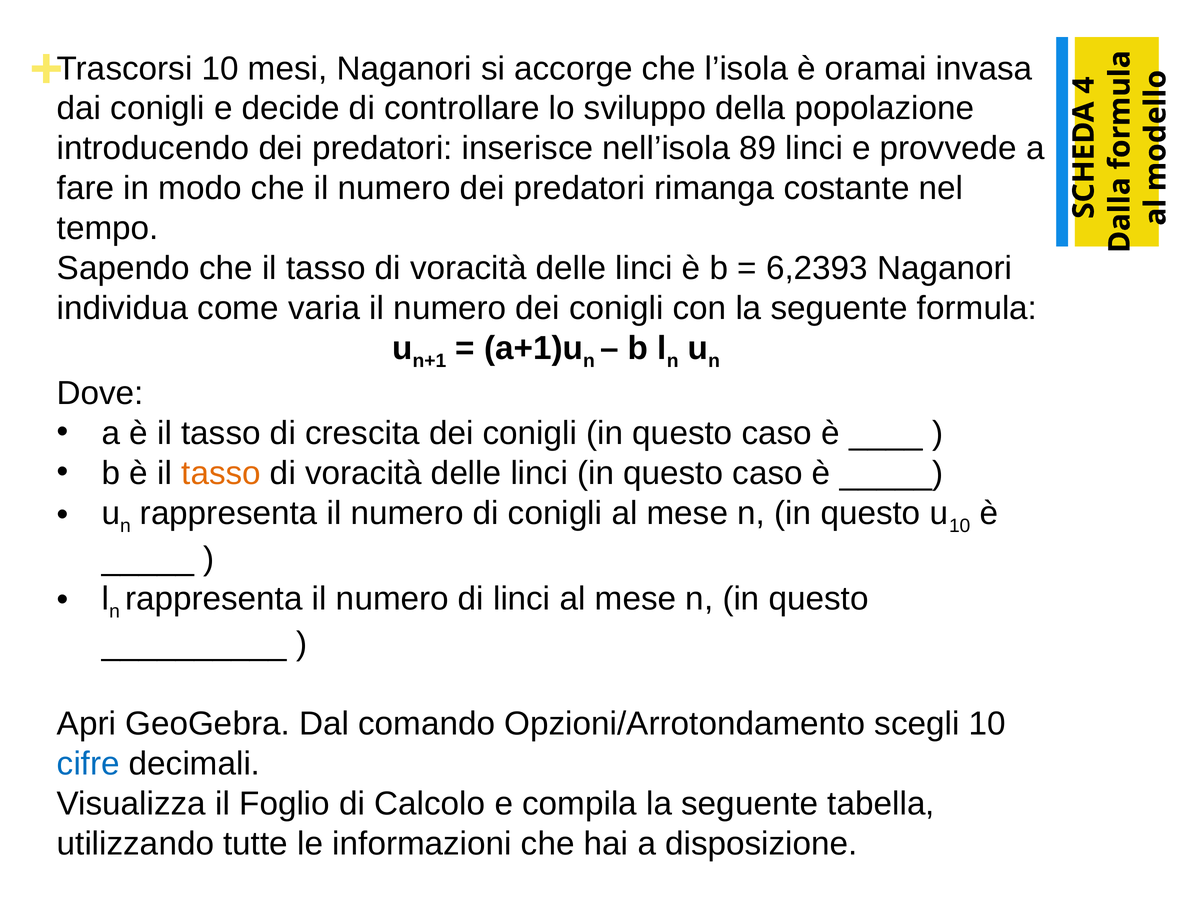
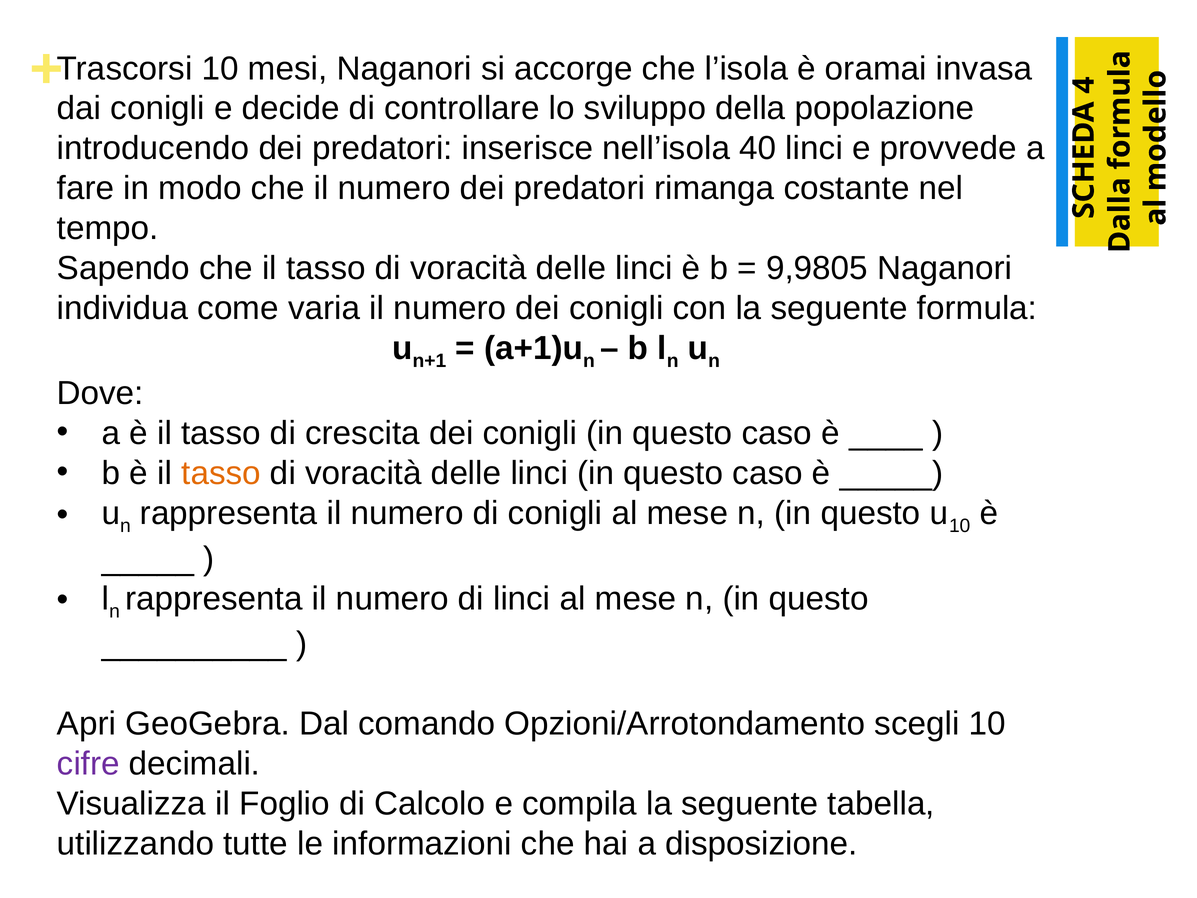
89: 89 -> 40 (758, 148)
6,2393: 6,2393 -> 9,9805 (817, 268)
cifre colour: blue -> purple (88, 763)
